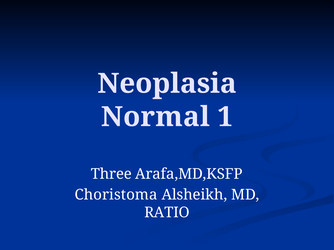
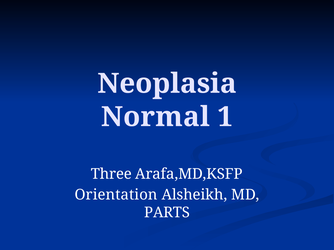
Choristoma: Choristoma -> Orientation (116, 195)
RATIO: RATIO -> PARTS (167, 213)
